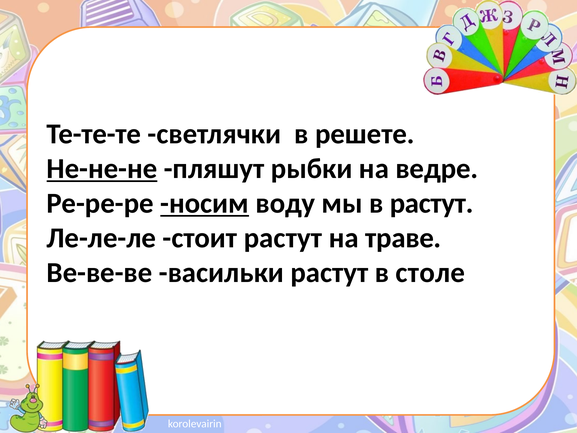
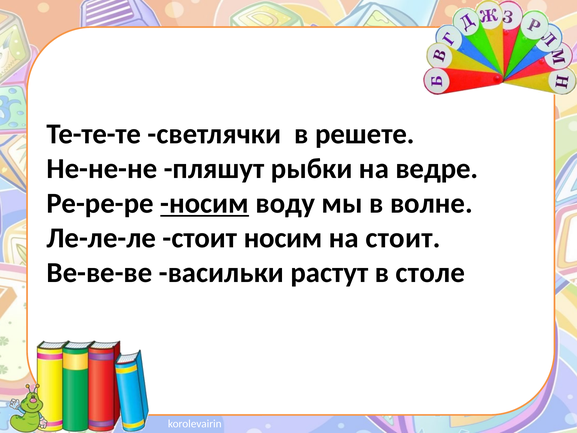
Не-не-не underline: present -> none (102, 169)
в растут: растут -> волне (431, 203)
стоит растут: растут -> носим (283, 238)
на траве: траве -> стоит (403, 238)
